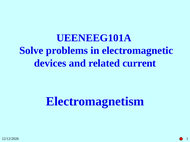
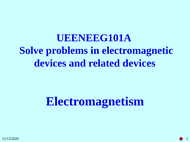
related current: current -> devices (139, 63)
